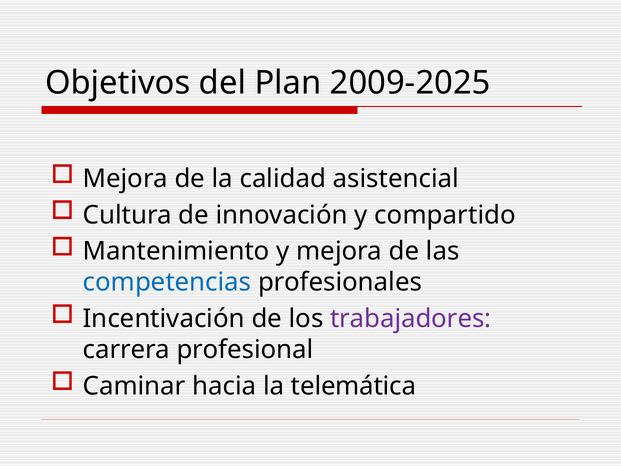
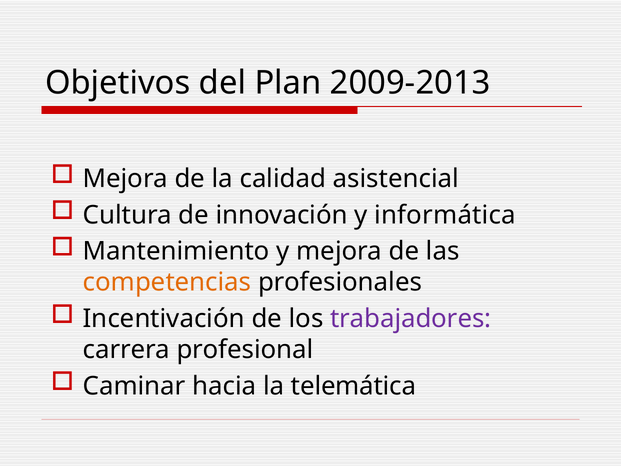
2009-2025: 2009-2025 -> 2009-2013 (410, 83)
compartido: compartido -> informática (445, 215)
competencias colour: blue -> orange (167, 282)
